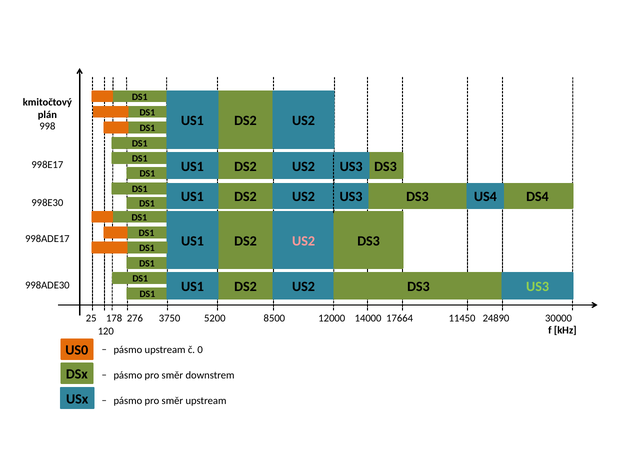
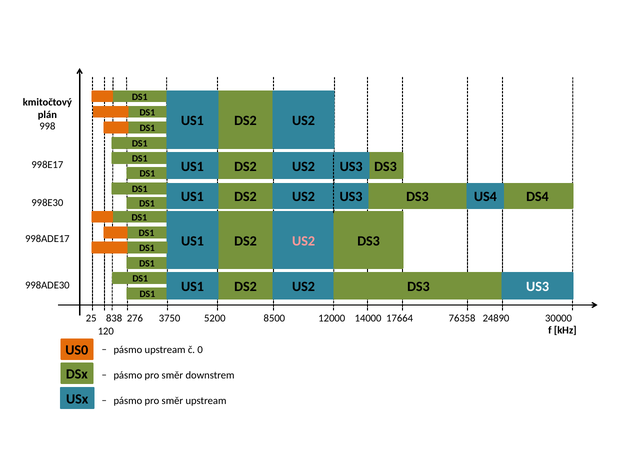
US3 colour: light green -> white (538, 287)
178: 178 -> 838 (114, 319)
11450: 11450 -> 76358 (462, 319)
